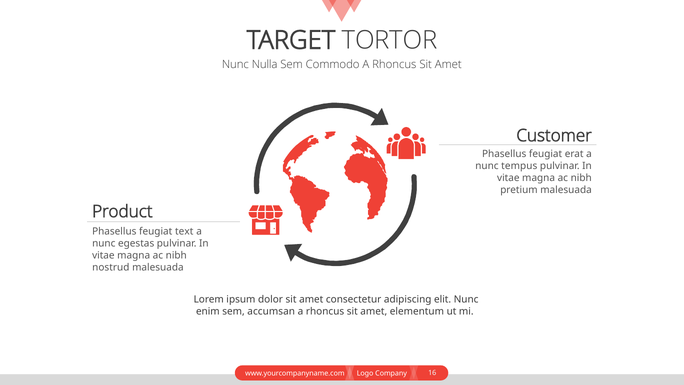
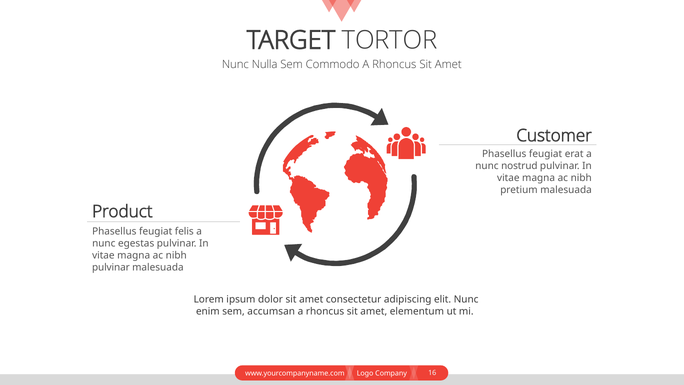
tempus: tempus -> nostrud (519, 166)
text: text -> felis (184, 231)
nostrud: nostrud -> pulvinar (111, 267)
